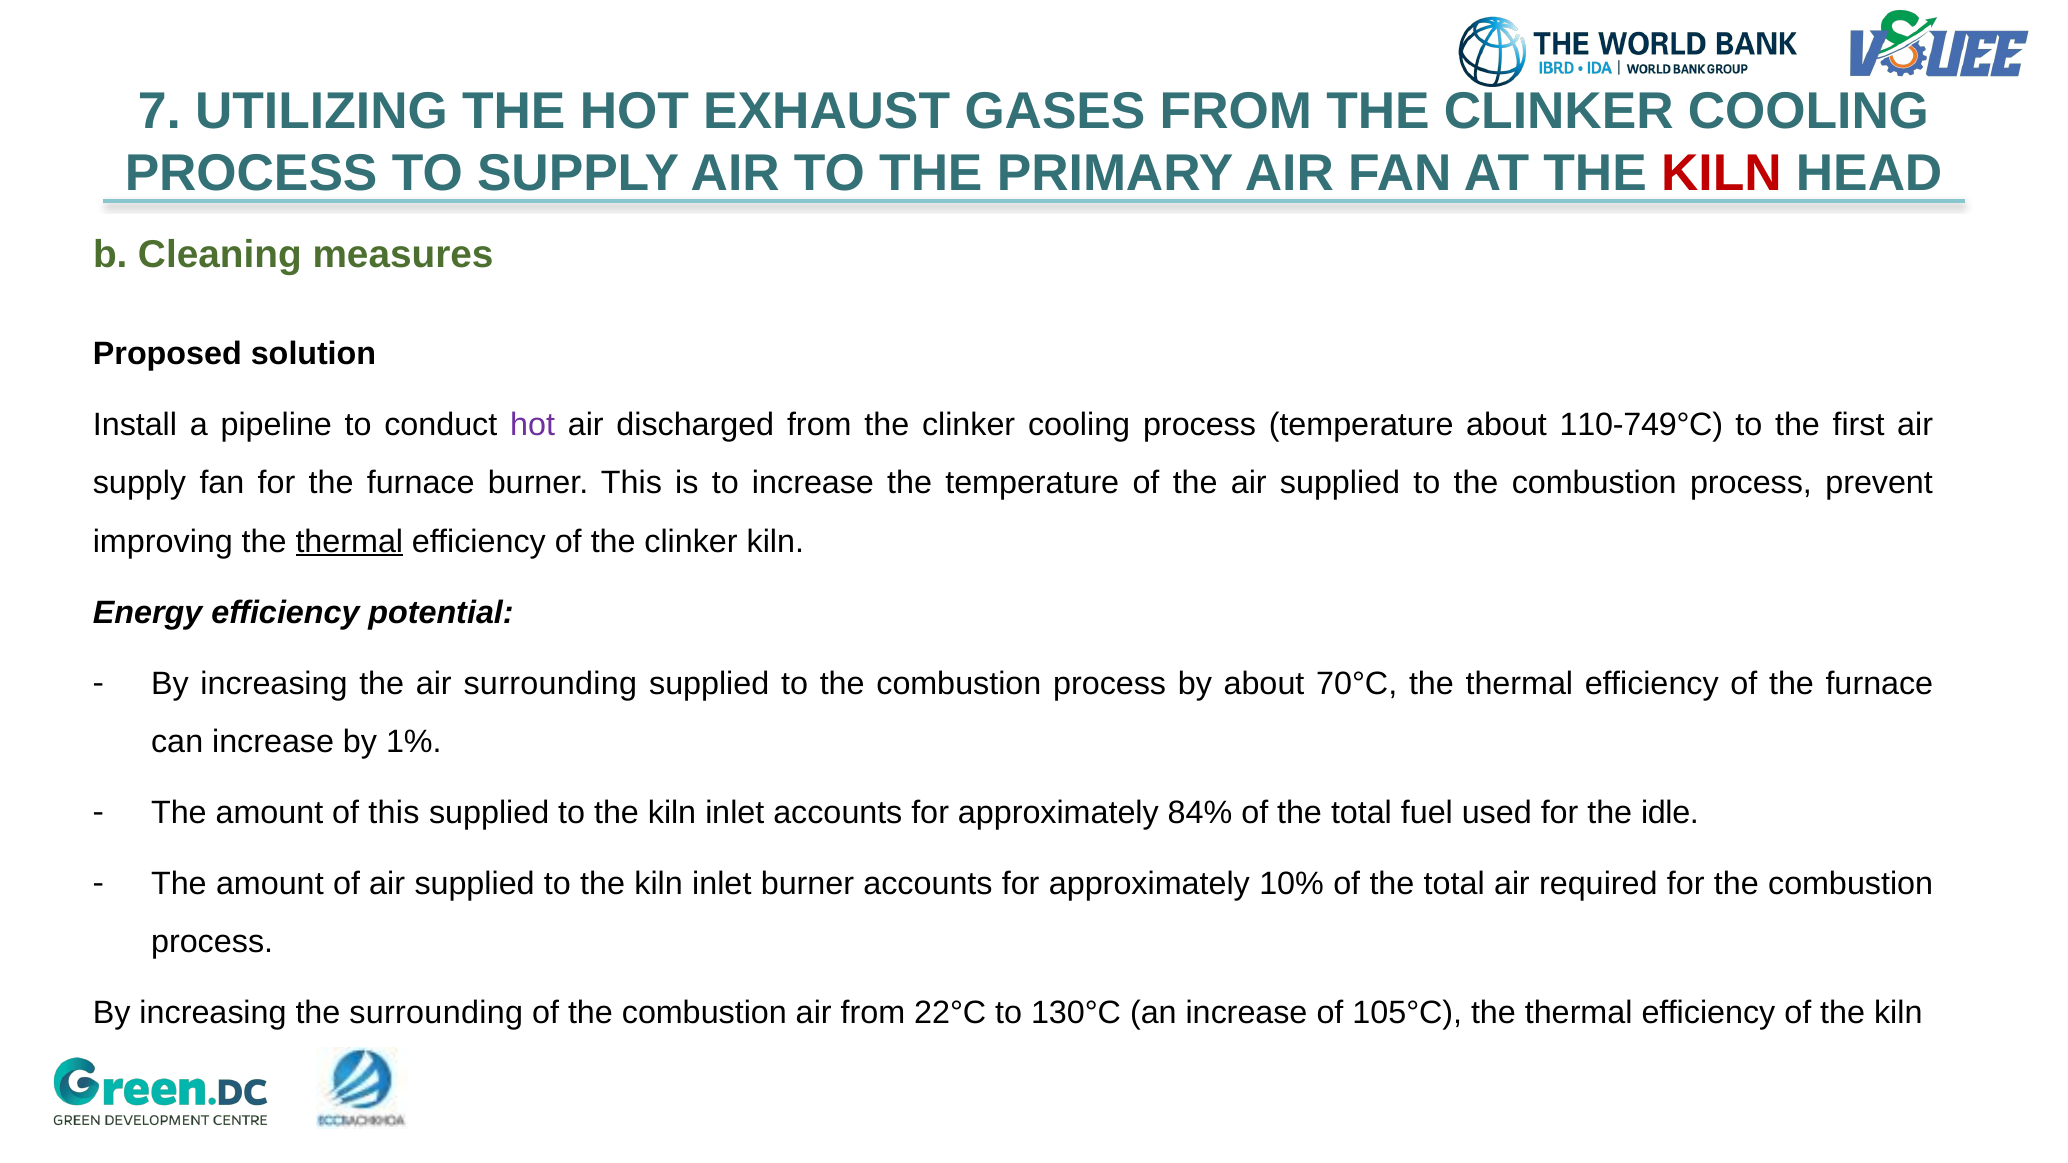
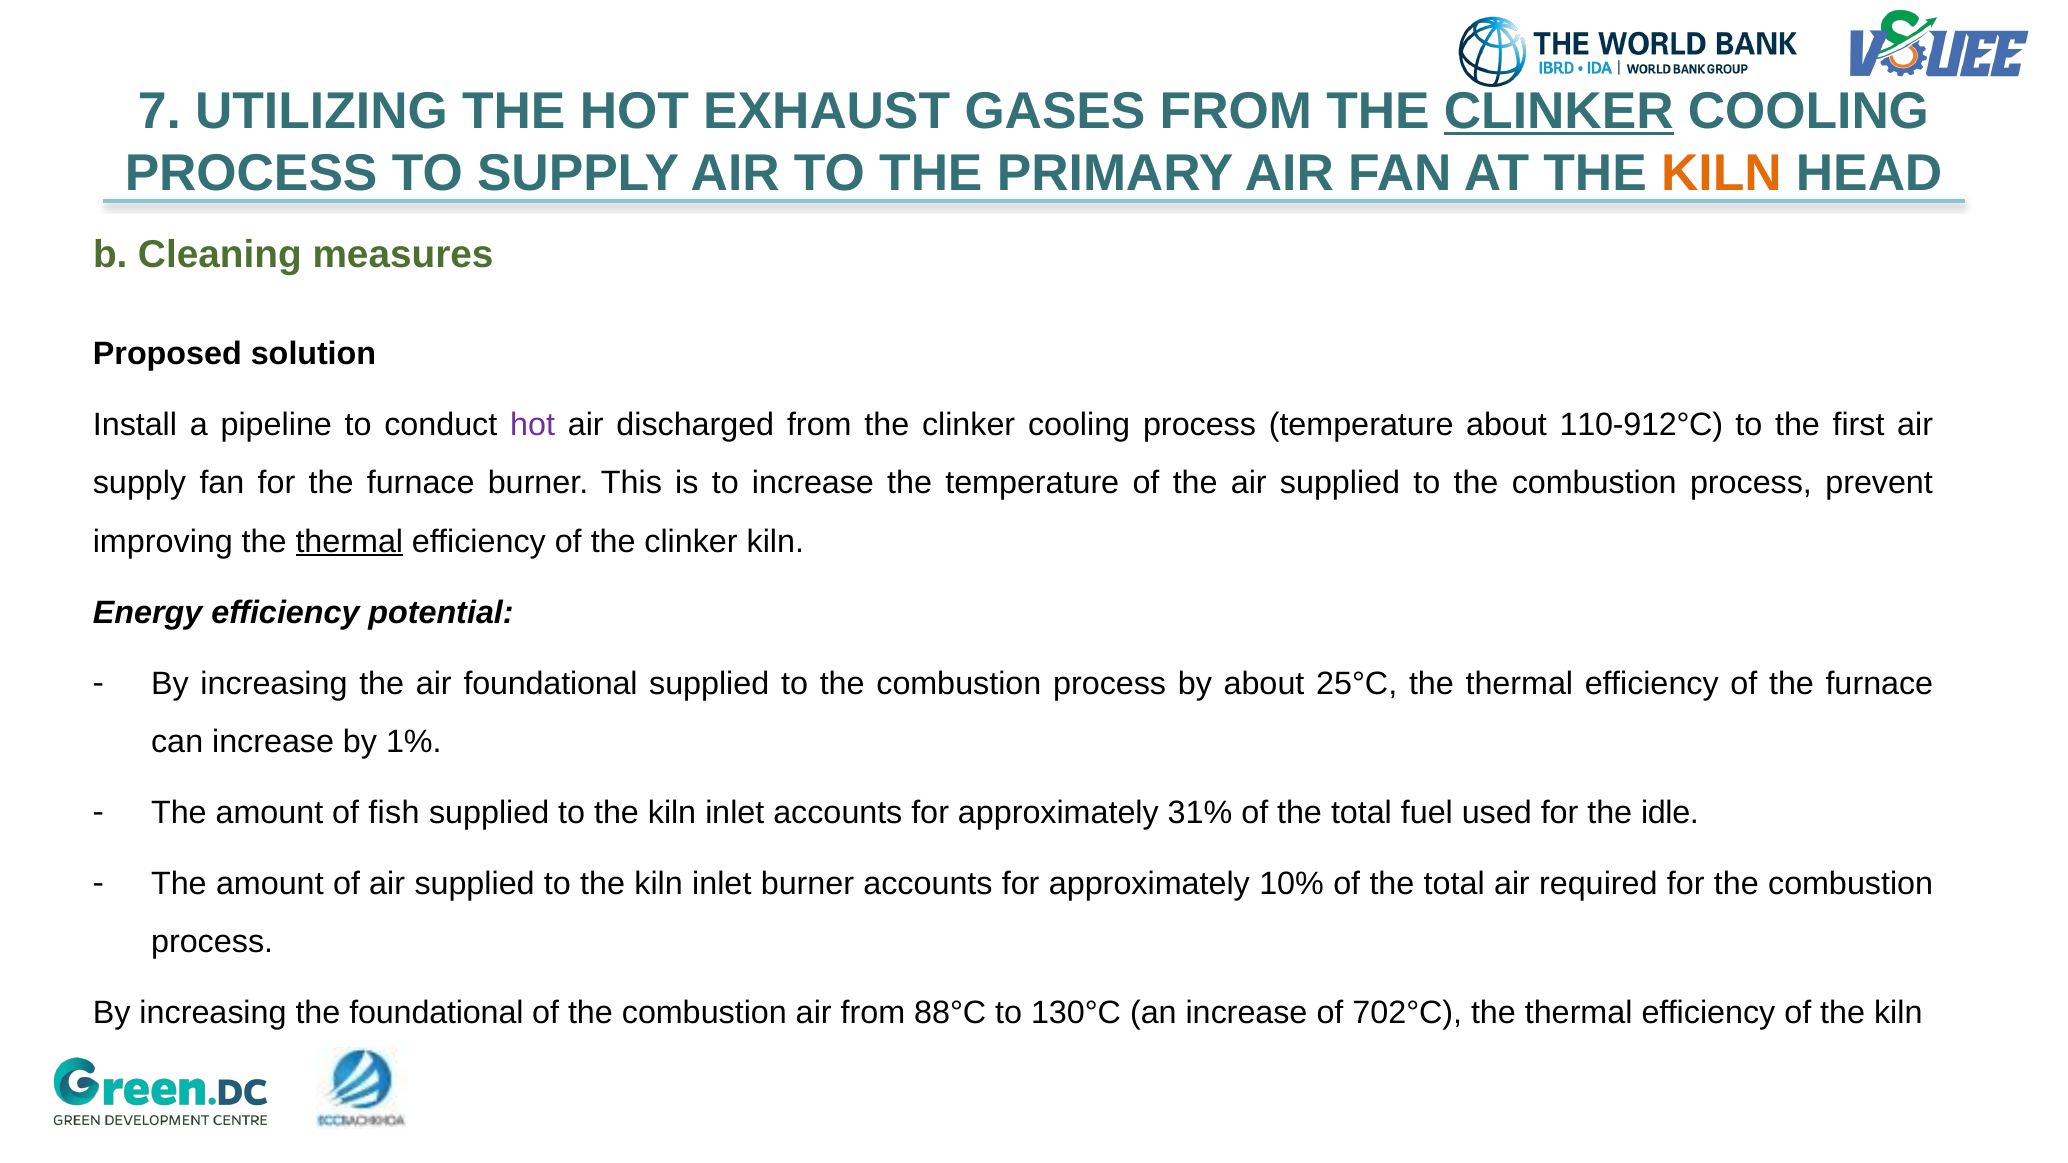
CLINKER underline: none -> present (1559, 111)
KILN colour: red -> orange (1721, 173)
110-749°C: 110-749°C -> 110-912°C (1641, 425)
air surrounding: surrounding -> foundational (551, 684)
70°C: 70°C -> 25°C (1357, 684)
of this: this -> fish (394, 813)
84%: 84% -> 31% (1200, 813)
the surrounding: surrounding -> foundational (436, 1013)
22°C: 22°C -> 88°C (950, 1013)
105°C: 105°C -> 702°C (1407, 1013)
